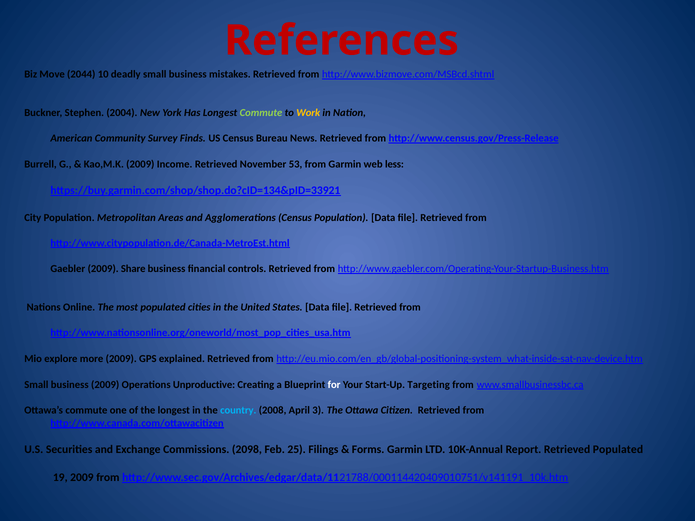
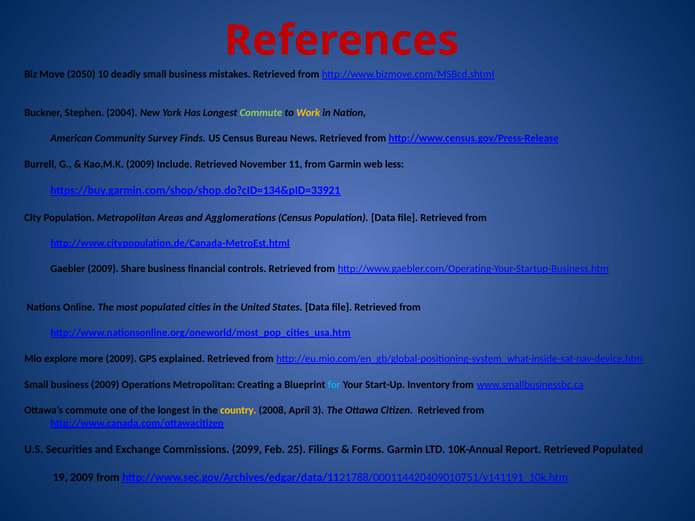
2044: 2044 -> 2050 (81, 74)
Income: Income -> Include (175, 164)
53: 53 -> 11 (296, 164)
Operations Unproductive: Unproductive -> Metropolitan (204, 385)
for colour: white -> light blue (334, 385)
Targeting: Targeting -> Inventory (429, 385)
country colour: light blue -> yellow (238, 411)
2098: 2098 -> 2099 (247, 450)
